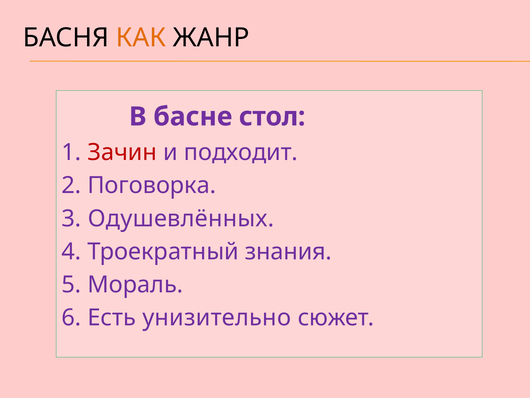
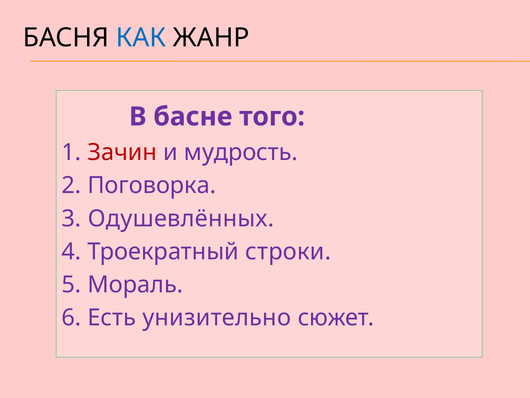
КАК colour: orange -> blue (141, 38)
стол: стол -> того (272, 117)
подходит: подходит -> мудрость (241, 152)
знания: знания -> строки (288, 251)
